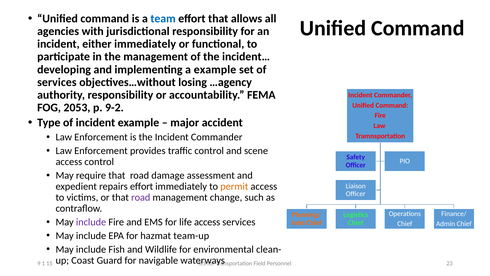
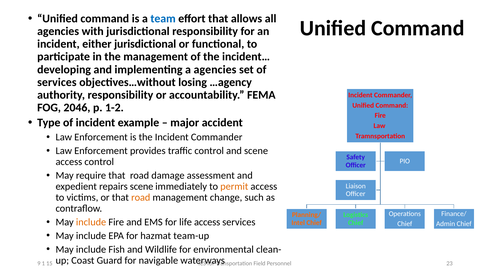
either immediately: immediately -> jurisdictional (145, 44)
a example: example -> agencies (215, 69)
2053: 2053 -> 2046 (77, 107)
9-2: 9-2 -> 1-2 (114, 107)
repairs effort: effort -> scene (142, 186)
road colour: purple -> orange (141, 197)
include colour: purple -> orange (91, 222)
